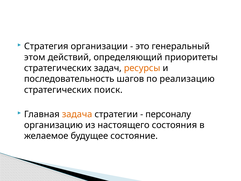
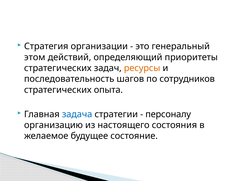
реализацию: реализацию -> сотрудников (187, 79)
поиск: поиск -> опыта (108, 90)
задача colour: orange -> blue (77, 114)
